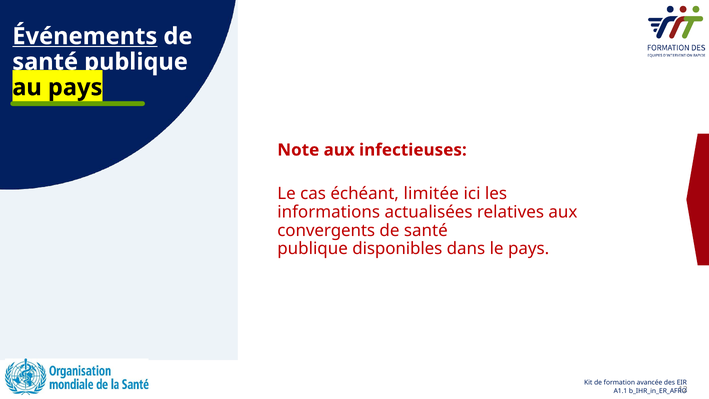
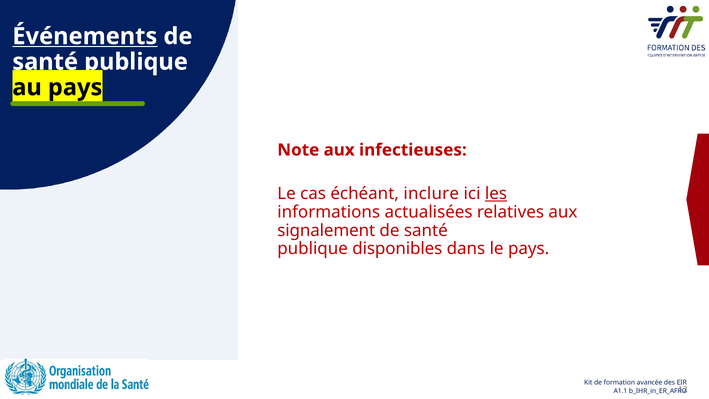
limitée: limitée -> inclure (431, 194)
les underline: none -> present (496, 194)
convergents: convergents -> signalement (326, 230)
